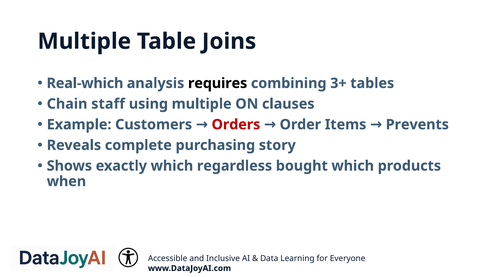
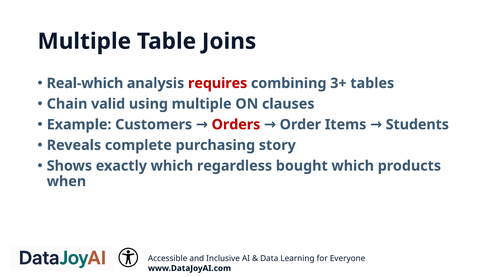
requires colour: black -> red (218, 83)
staff: staff -> valid (108, 104)
Prevents: Prevents -> Students (417, 124)
